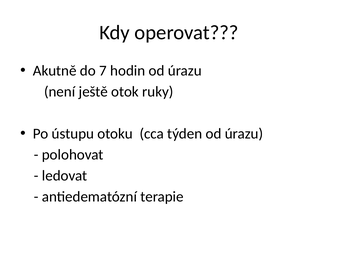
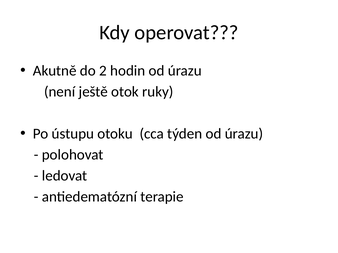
7: 7 -> 2 (103, 71)
